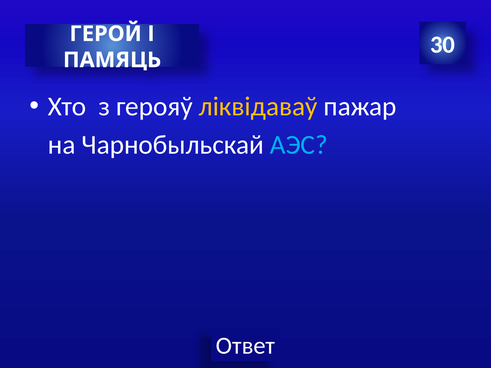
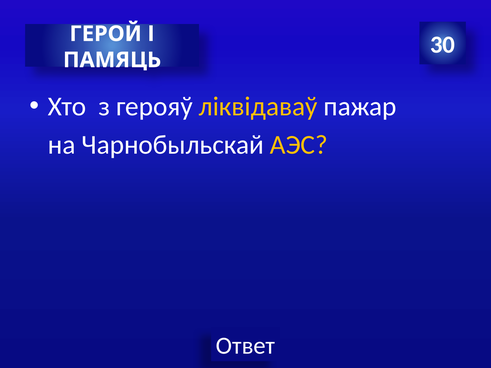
АЭС colour: light blue -> yellow (299, 145)
